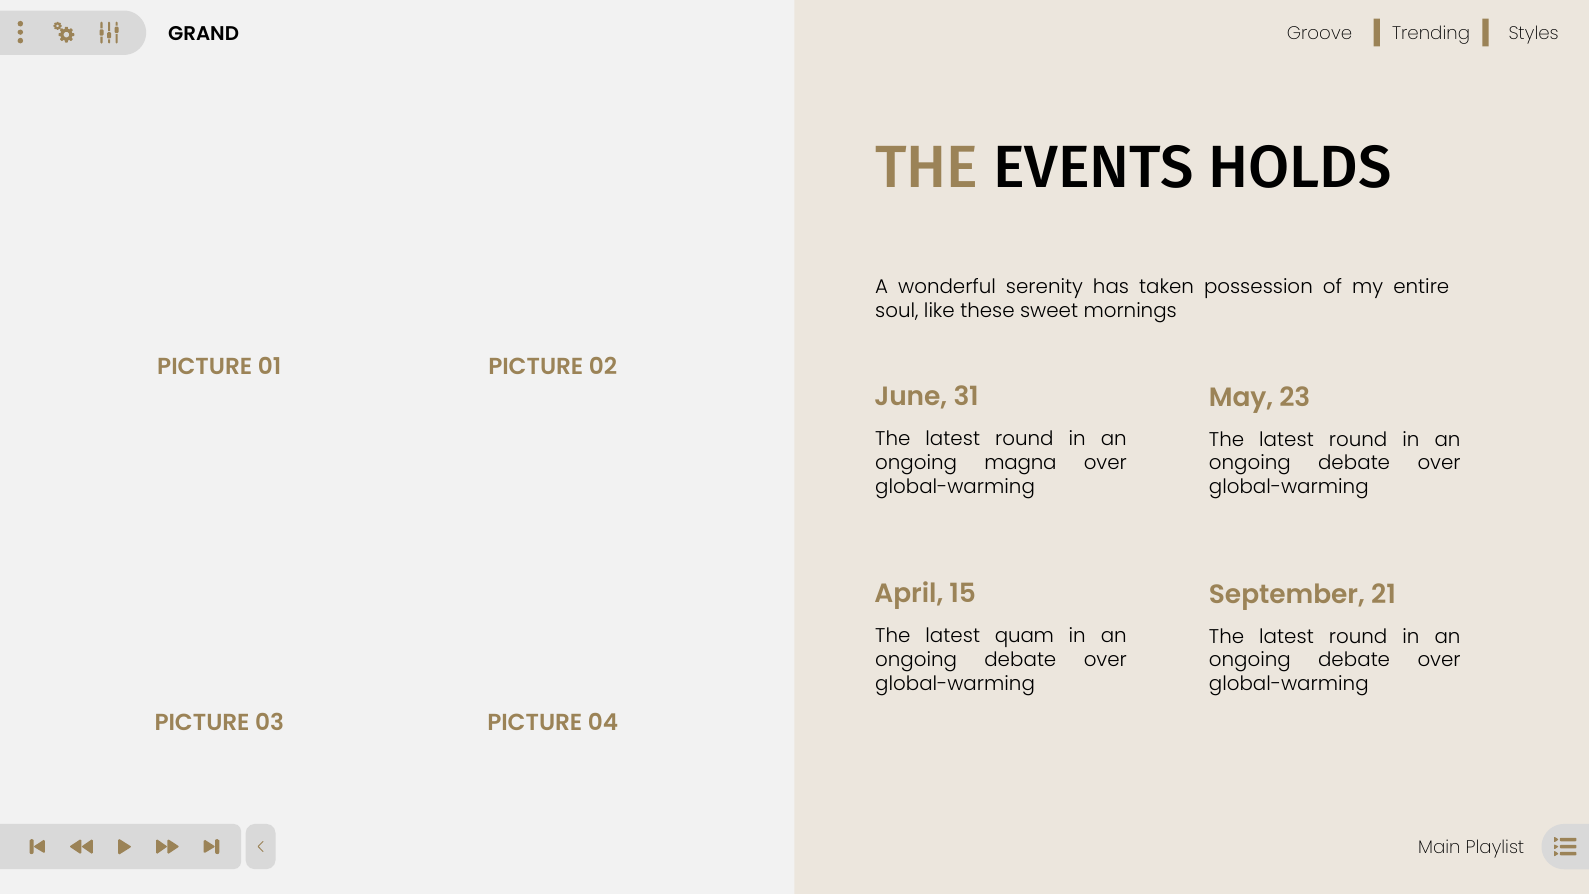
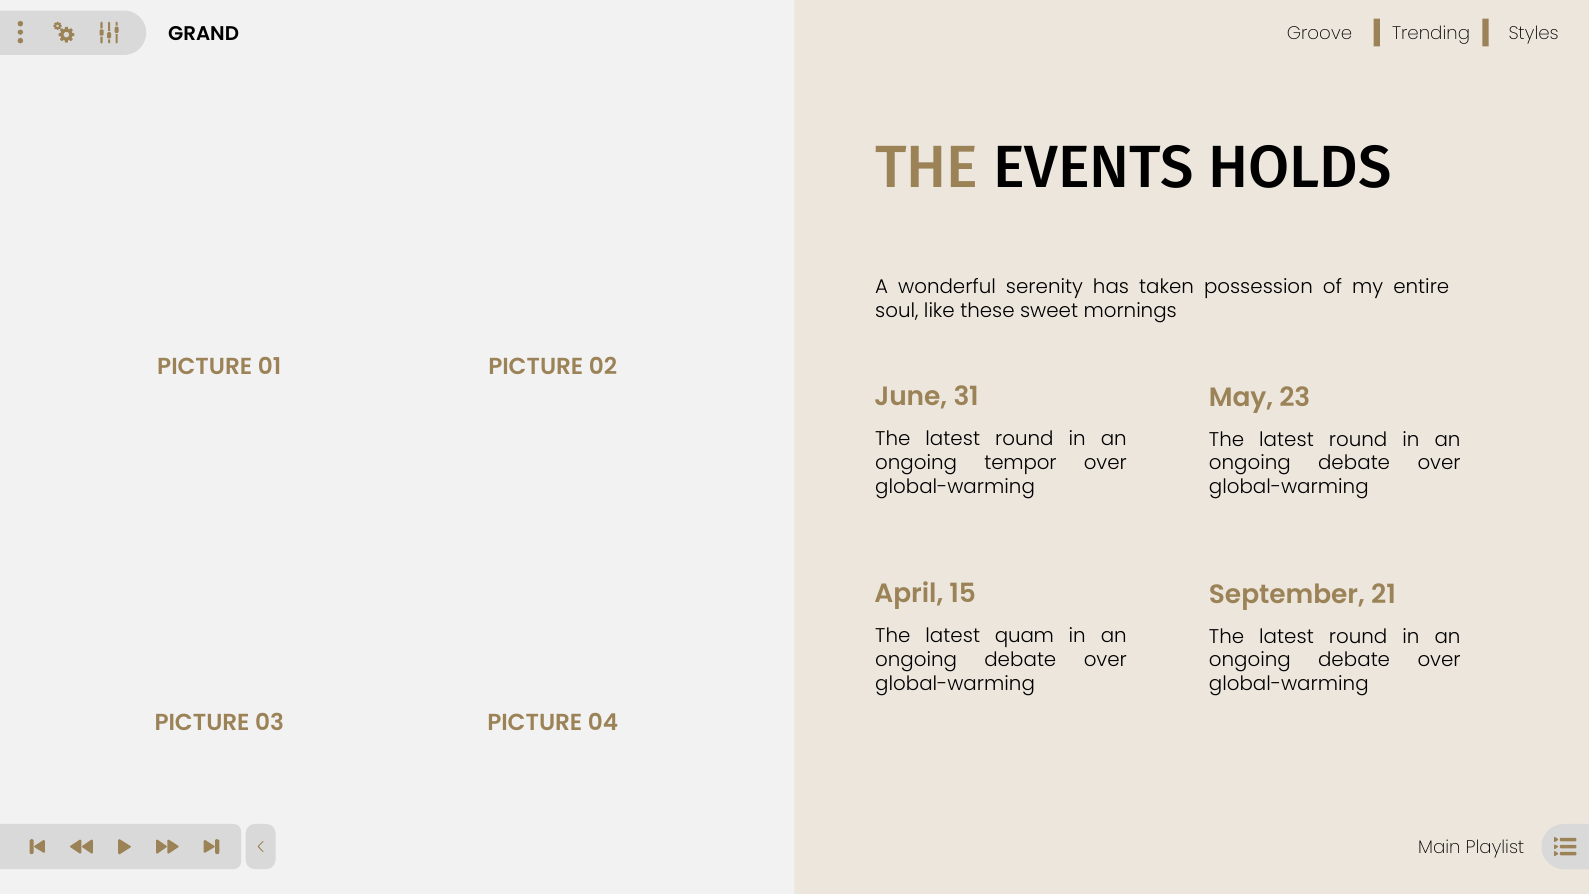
magna: magna -> tempor (1020, 463)
